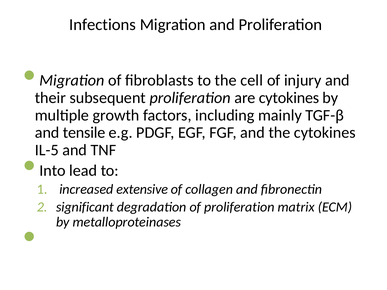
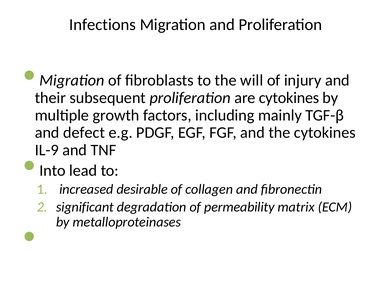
cell: cell -> will (252, 80)
tensile: tensile -> defect (84, 133)
IL-5: IL-5 -> IL-9 (47, 150)
extensive: extensive -> desirable (142, 189)
of proliferation: proliferation -> permeability (239, 207)
